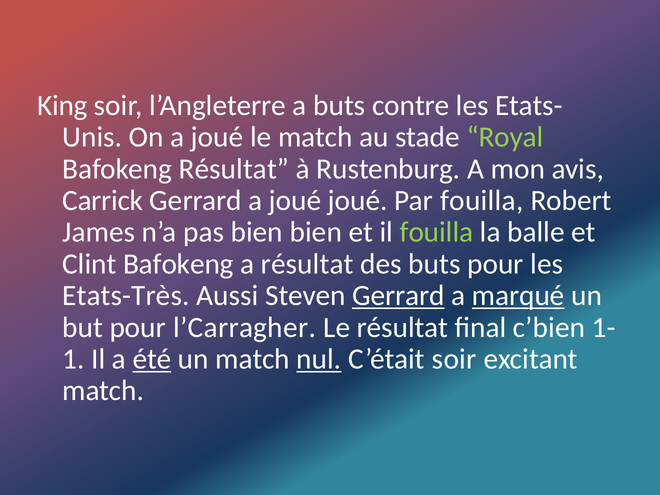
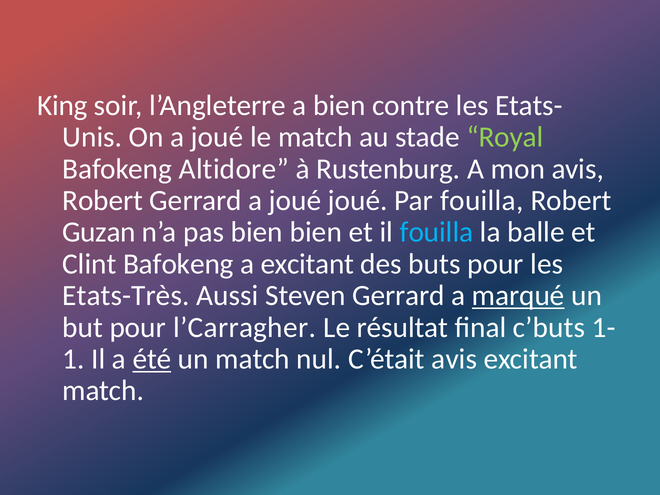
a buts: buts -> bien (339, 105)
Bafokeng Résultat: Résultat -> Altidore (234, 169)
Carrick: Carrick -> Robert (103, 201)
James: James -> Guzan (99, 232)
fouilla colour: light green -> light blue (436, 232)
a résultat: résultat -> excitant (307, 264)
Gerrard underline: present -> none (398, 296)
c’bien: c’bien -> c’buts (549, 327)
nul underline: present -> none (319, 359)
C’était soir: soir -> avis (454, 359)
